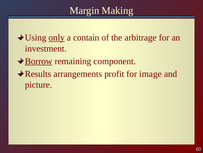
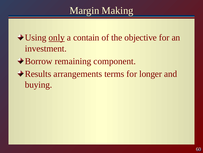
arbitrage: arbitrage -> objective (141, 37)
Borrow underline: present -> none (39, 61)
profit: profit -> terms (114, 74)
image: image -> longer (151, 74)
picture: picture -> buying (38, 84)
